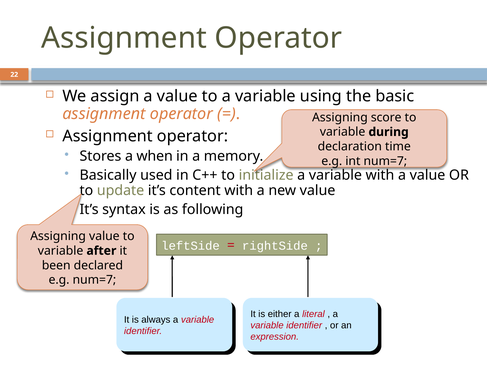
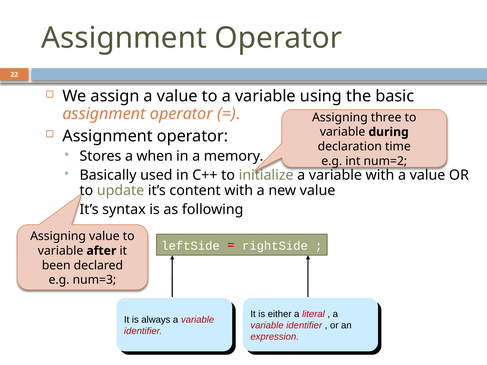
score: score -> three (386, 117)
int num=7: num=7 -> num=2 (385, 161)
e.g num=7: num=7 -> num=3 (94, 280)
